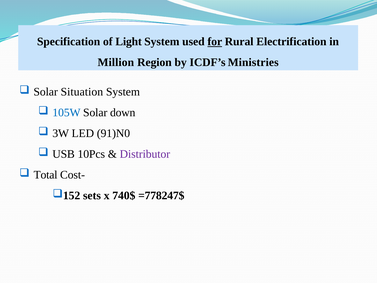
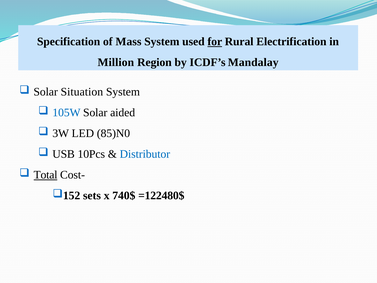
Light: Light -> Mass (128, 42)
Ministries: Ministries -> Mandalay (253, 62)
down: down -> aided (123, 113)
91)N0: 91)N0 -> 85)N0 (113, 133)
Distributor colour: purple -> blue (145, 154)
Total underline: none -> present (46, 175)
=778247$: =778247$ -> =122480$ (161, 195)
